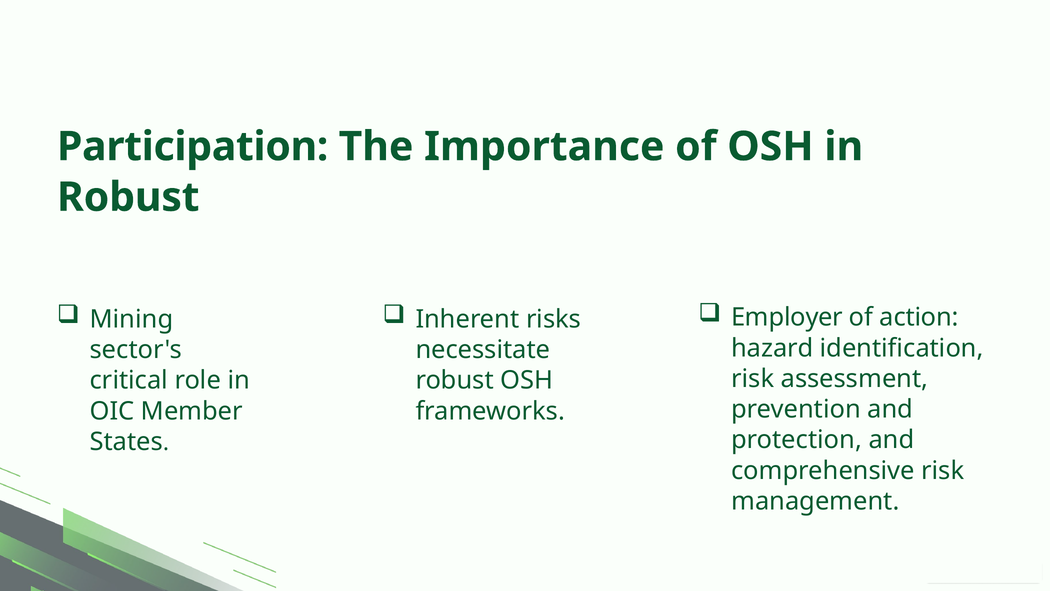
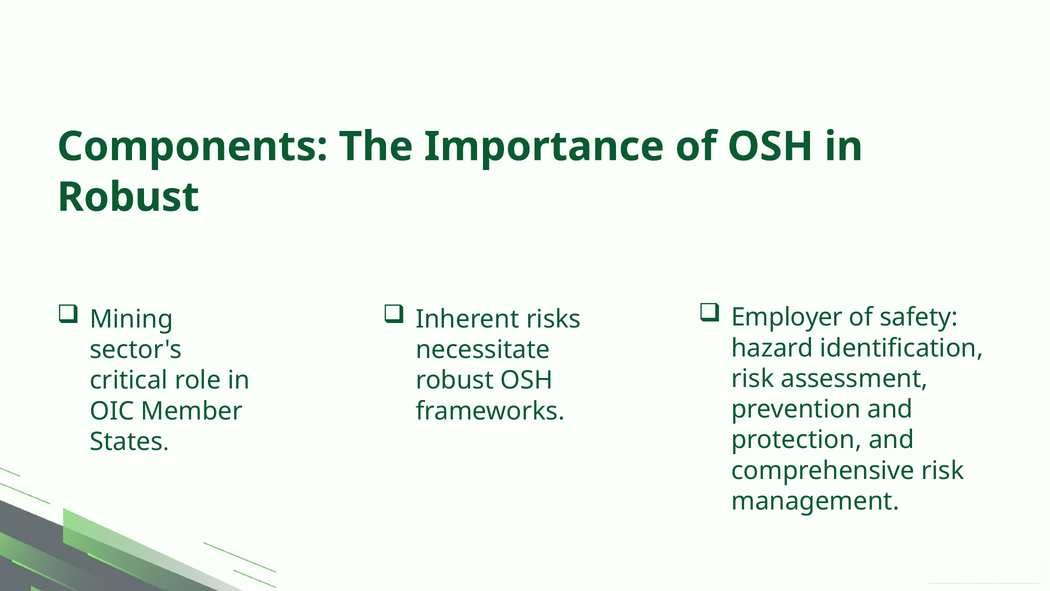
Participation: Participation -> Components (192, 147)
action: action -> safety (919, 317)
